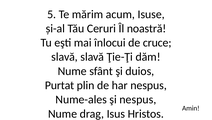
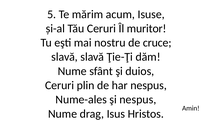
noastră: noastră -> muritor (147, 28)
înlocui: înlocui -> nostru (110, 42)
Purtat: Purtat -> Ceruri (60, 85)
